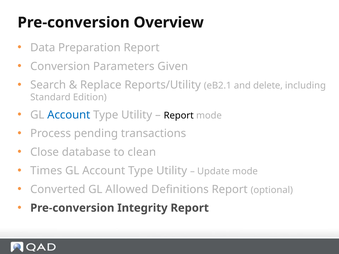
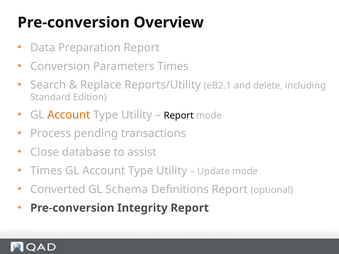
Parameters Given: Given -> Times (173, 66)
Account colour: blue -> orange (69, 115)
clean: clean -> assist (142, 152)
Allowed: Allowed -> Schema (127, 190)
